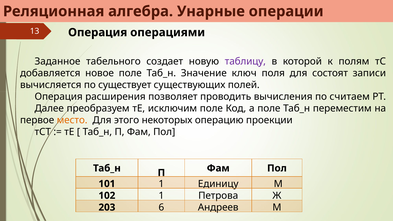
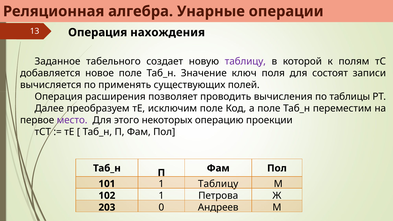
операциями: операциями -> нахождения (168, 32)
существует: существует -> применять (125, 85)
считаем: считаем -> таблицы (350, 97)
место colour: orange -> purple (72, 120)
1 Единицу: Единицу -> Таблицу (218, 184)
6: 6 -> 0 (161, 207)
